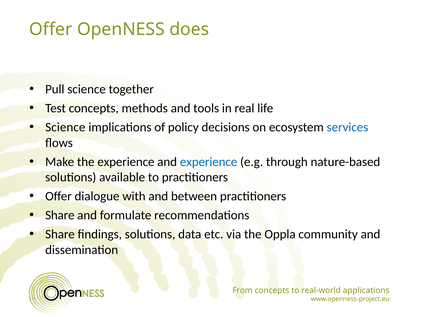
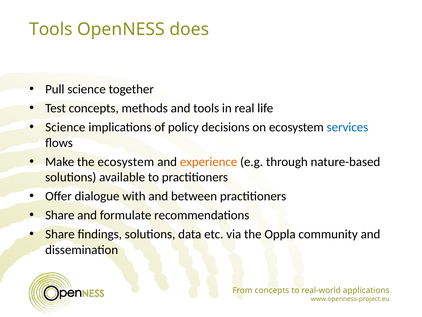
Offer: Offer -> Tools (51, 29)
the experience: experience -> ecosystem (126, 162)
experience colour: blue -> orange (209, 162)
